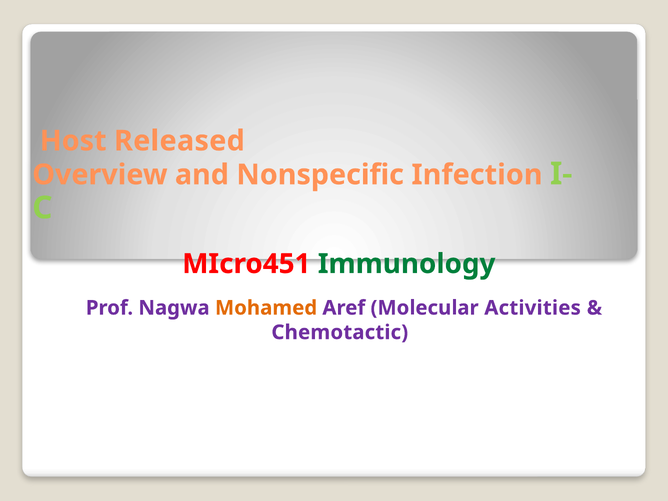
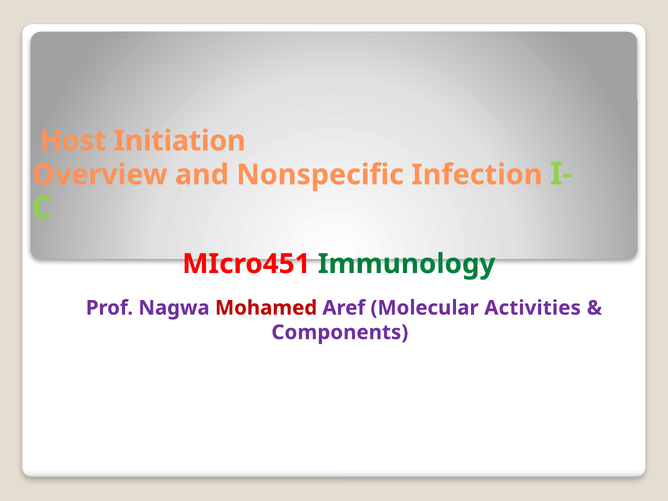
Released: Released -> Initiation (180, 141)
Mohamed colour: orange -> red (266, 308)
Chemotactic: Chemotactic -> Components (340, 332)
